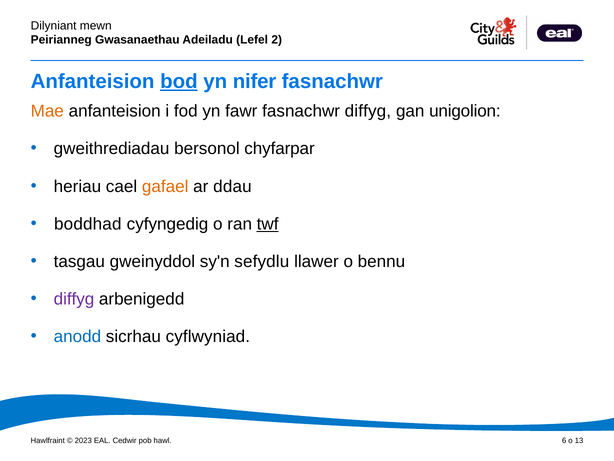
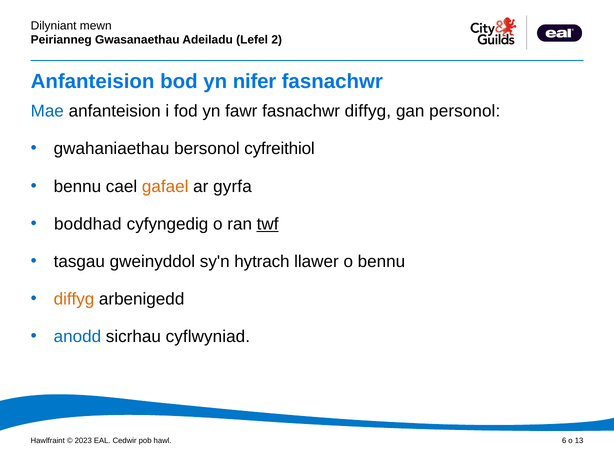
bod underline: present -> none (179, 81)
Mae colour: orange -> blue (47, 111)
unigolion: unigolion -> personol (465, 111)
gweithrediadau: gweithrediadau -> gwahaniaethau (112, 149)
chyfarpar: chyfarpar -> cyfreithiol (280, 149)
heriau: heriau -> bennu (77, 186)
ddau: ddau -> gyrfa (232, 186)
sefydlu: sefydlu -> hytrach (262, 261)
diffyg colour: purple -> orange (74, 299)
